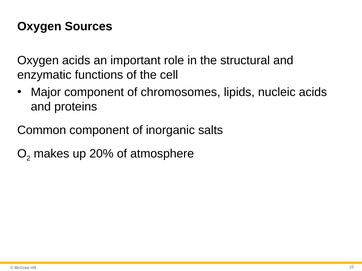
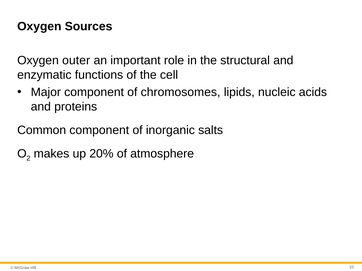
Oxygen acids: acids -> outer (76, 60)
